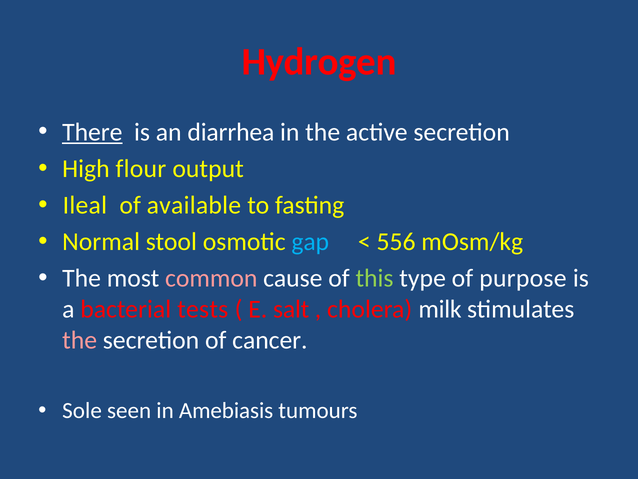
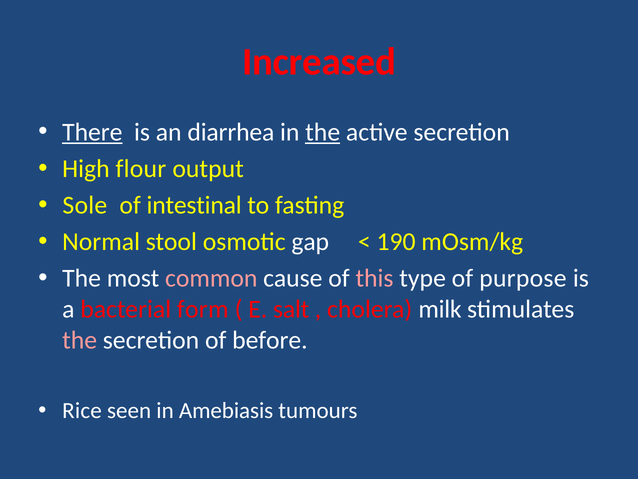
Hydrogen: Hydrogen -> Increased (319, 62)
the underline: none -> present (323, 132)
Ileal: Ileal -> Sole (85, 205)
available: available -> intestinal (194, 205)
gap colour: light blue -> white (310, 242)
556: 556 -> 190 (396, 242)
this colour: light green -> pink (375, 278)
tests: tests -> form (203, 309)
cancer: cancer -> before (270, 340)
Sole: Sole -> Rice (82, 410)
